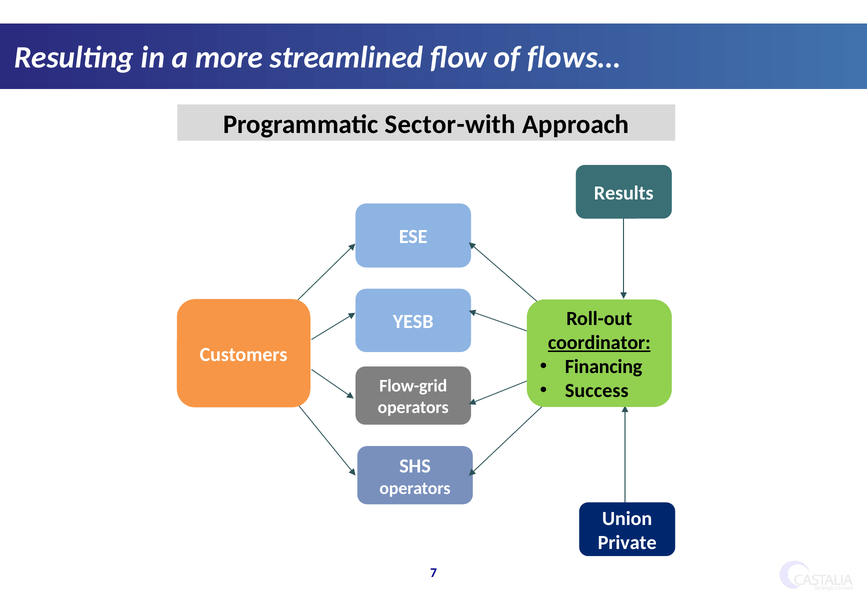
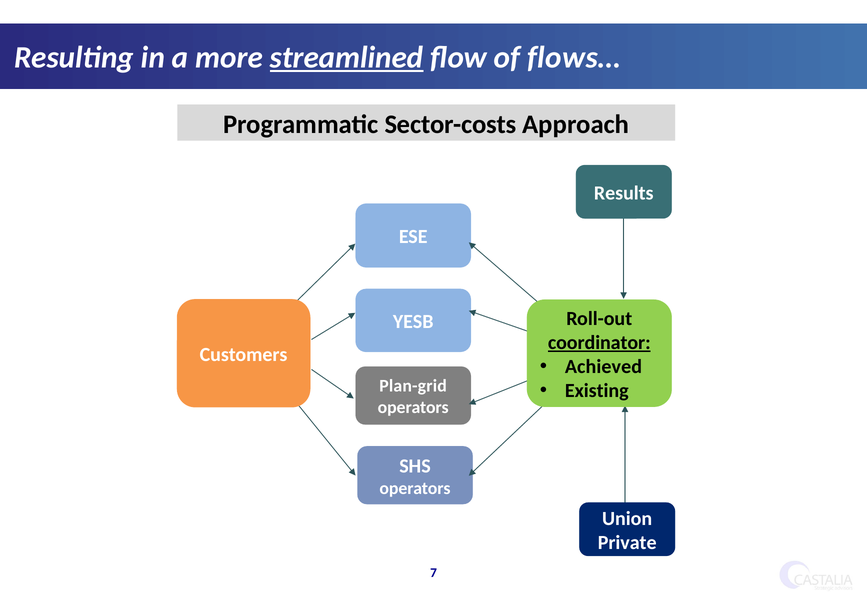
streamlined underline: none -> present (347, 58)
Sector-with: Sector-with -> Sector-costs (451, 124)
Financing: Financing -> Achieved (603, 367)
Flow-grid: Flow-grid -> Plan-grid (413, 386)
Success: Success -> Existing (597, 391)
